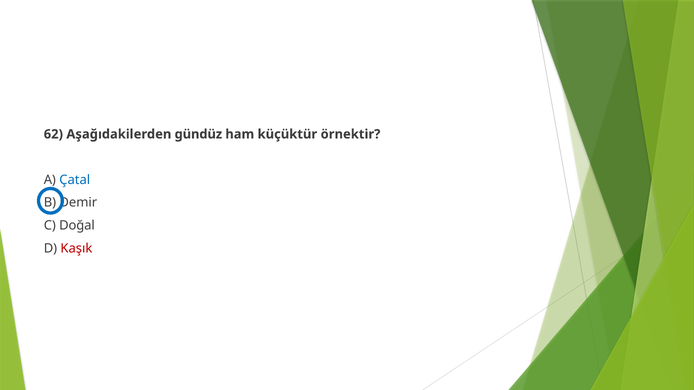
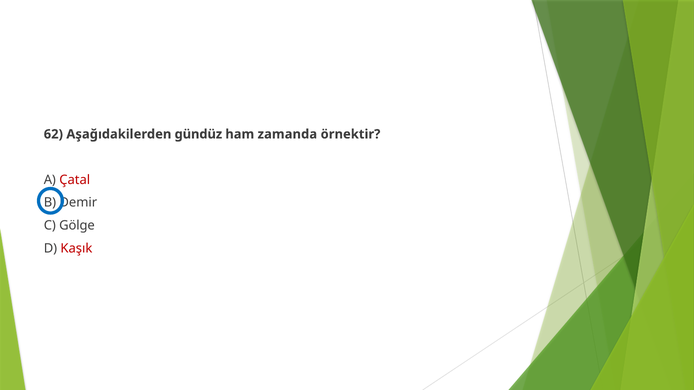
küçüktür: küçüktür -> zamanda (287, 134)
Çatal colour: blue -> red (75, 180)
Doğal: Doğal -> Gölge (77, 226)
